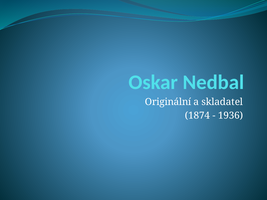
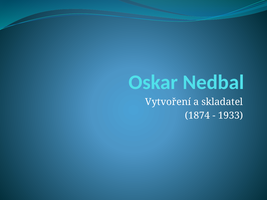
Originální: Originální -> Vytvoření (168, 102)
1936: 1936 -> 1933 (231, 116)
